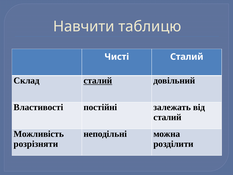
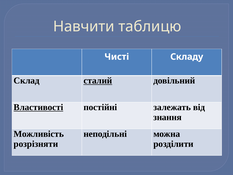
Чисті Сталий: Сталий -> Складу (187, 57)
Властивості underline: none -> present (38, 107)
сталий: сталий -> знання (167, 117)
